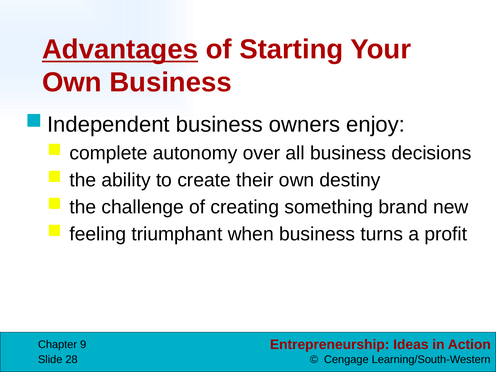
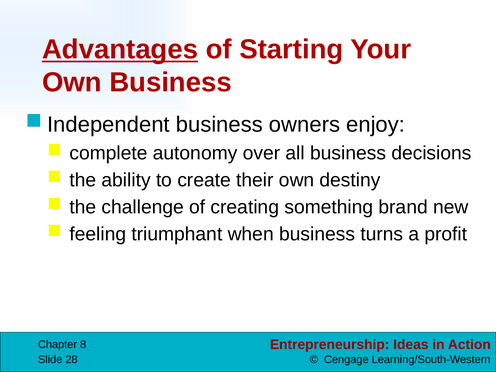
9: 9 -> 8 (83, 345)
